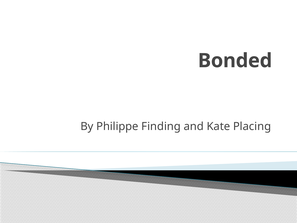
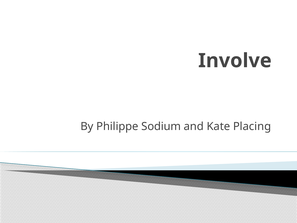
Bonded: Bonded -> Involve (235, 61)
Finding: Finding -> Sodium (161, 126)
